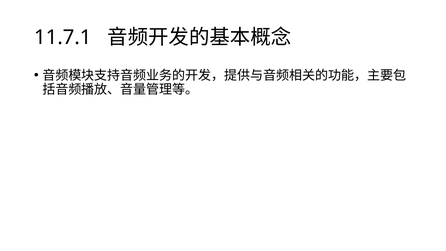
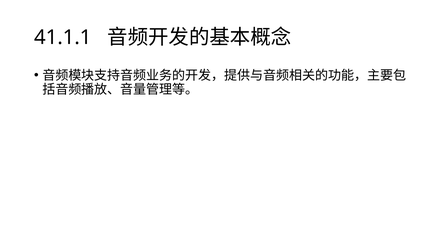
11.7.1: 11.7.1 -> 41.1.1 (63, 37)
